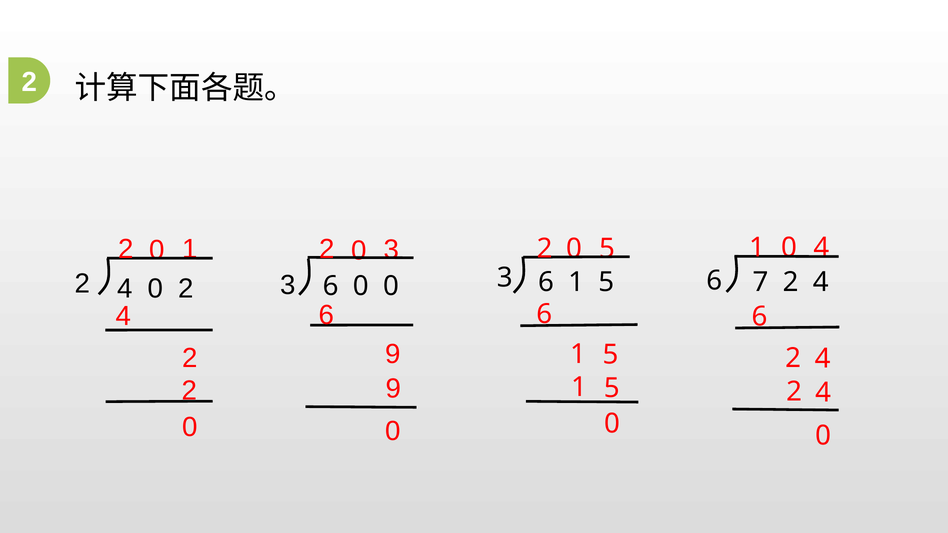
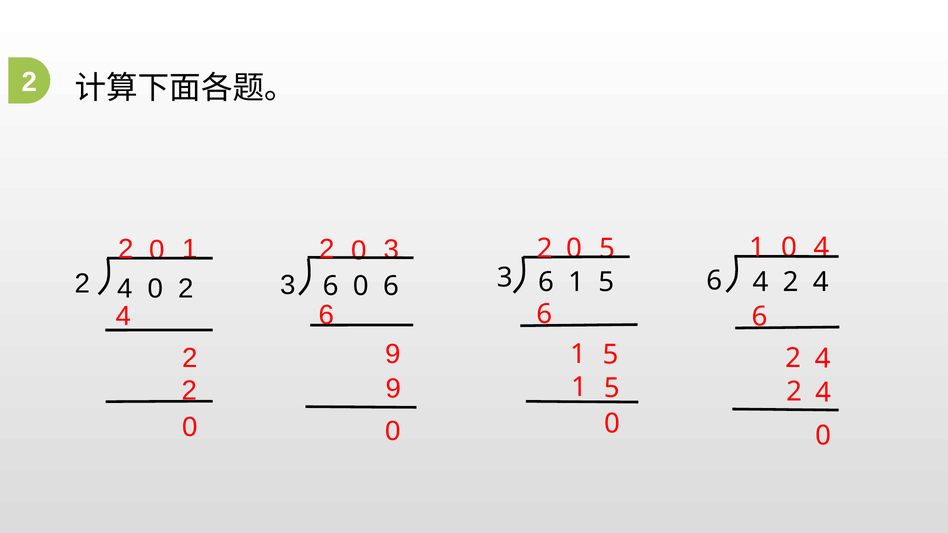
3 6 0 0: 0 -> 6 (391, 286)
7: 7 -> 4 (760, 282)
